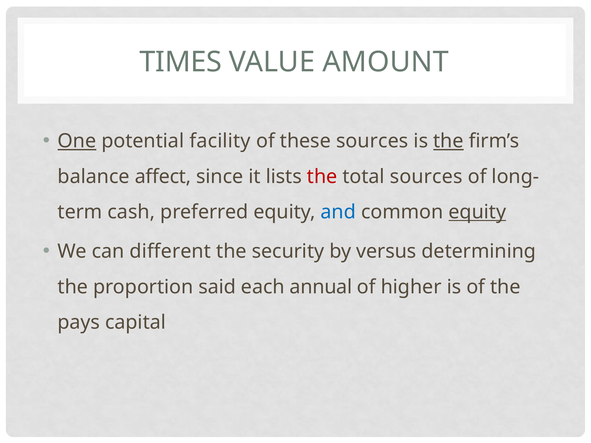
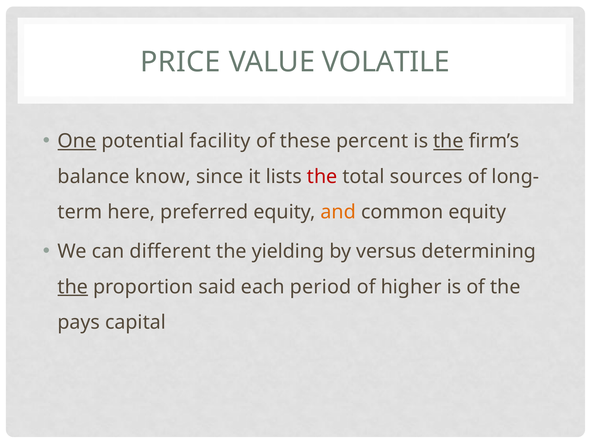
TIMES: TIMES -> PRICE (180, 62)
AMOUNT: AMOUNT -> VOLATILE (386, 62)
these sources: sources -> percent (372, 141)
affect: affect -> know (163, 177)
cash: cash -> here (131, 212)
and colour: blue -> orange (338, 212)
equity underline: present -> none (477, 212)
security: security -> yielding (288, 252)
the underline: none -> present (73, 287)
annual: annual -> period (321, 287)
